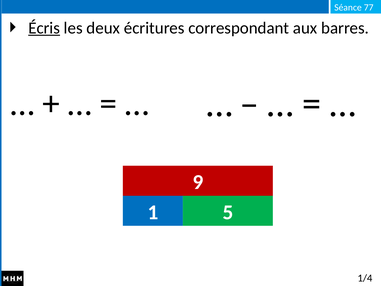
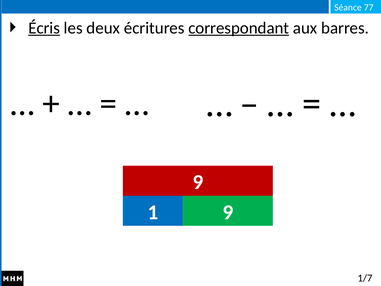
correspondant underline: none -> present (239, 28)
1 5: 5 -> 9 (228, 212)
1/4: 1/4 -> 1/7 (365, 278)
